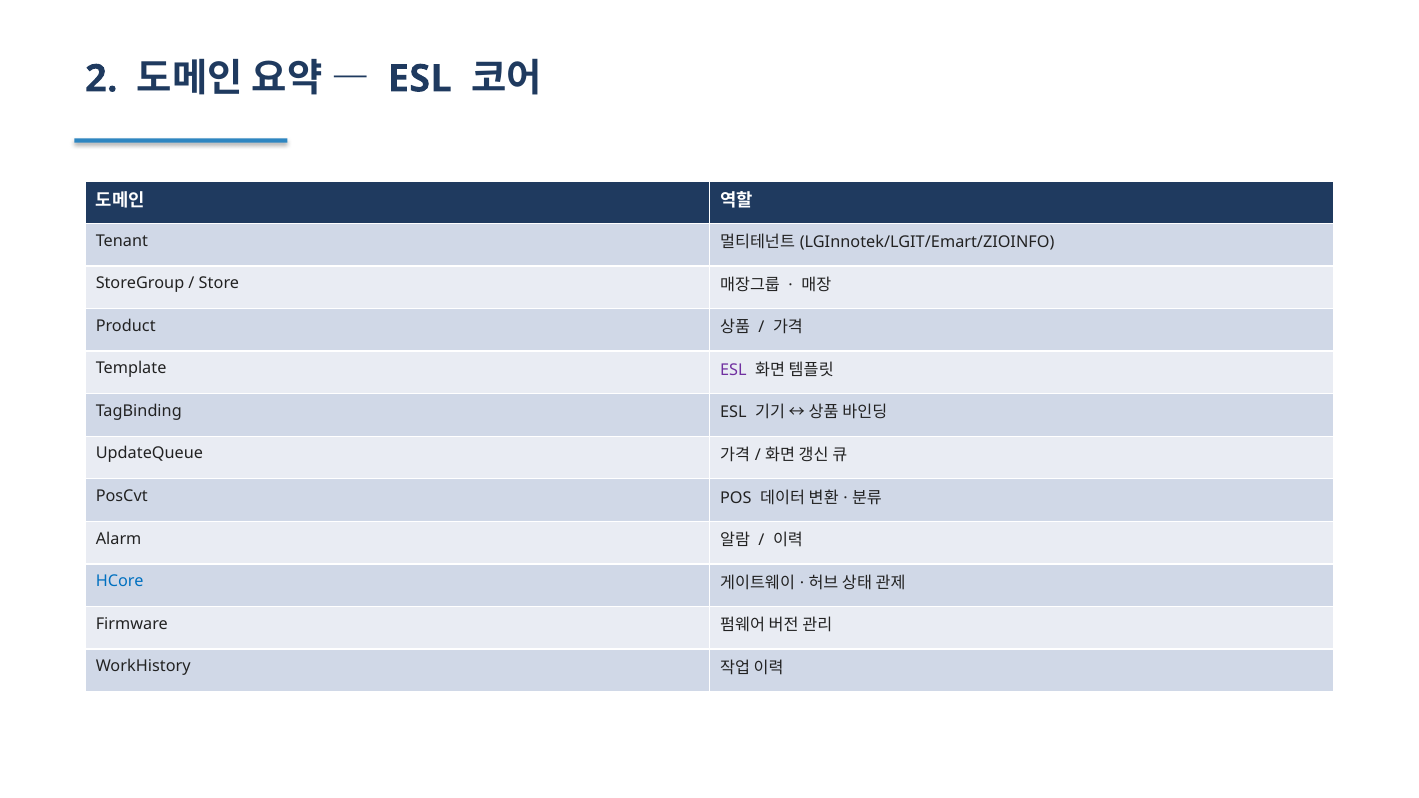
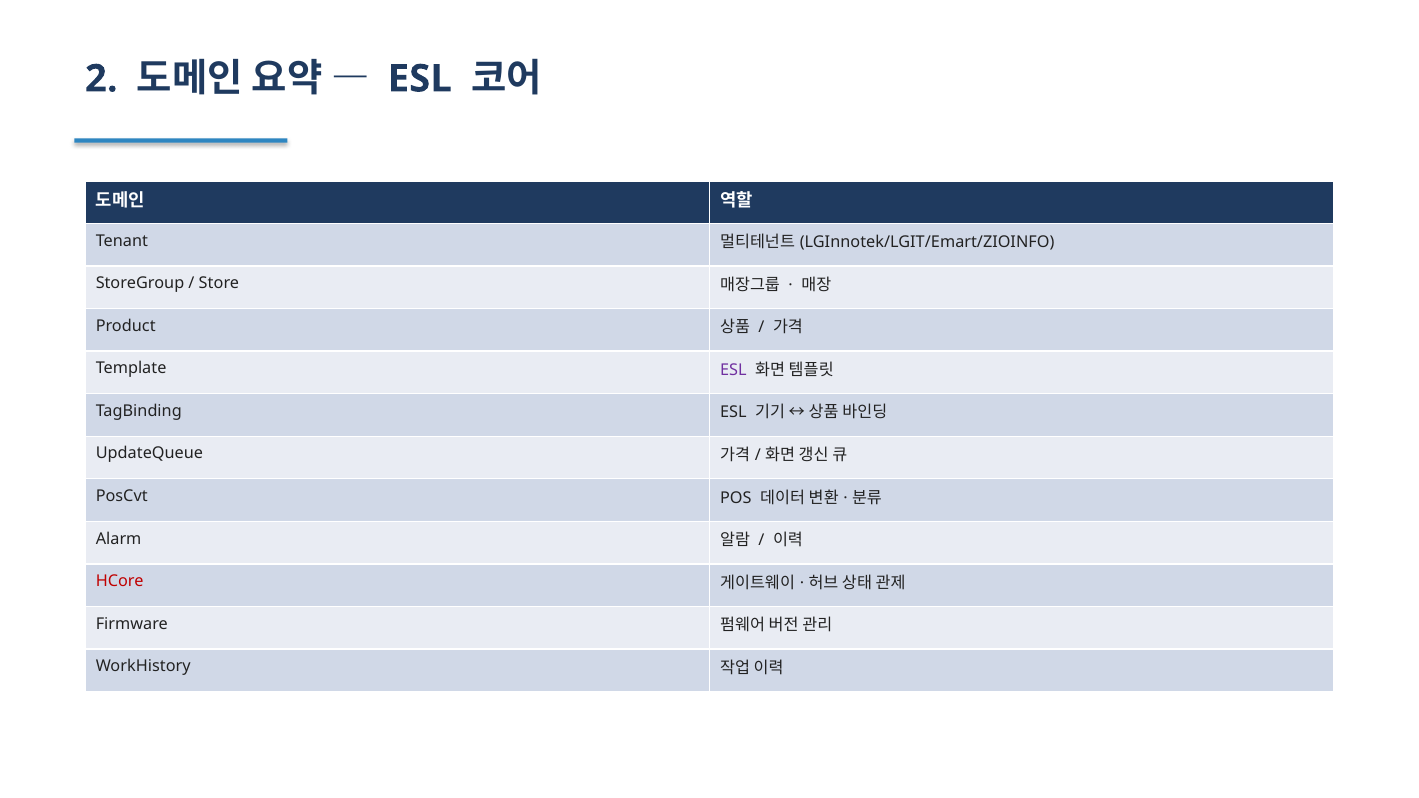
HCore colour: blue -> red (120, 581)
